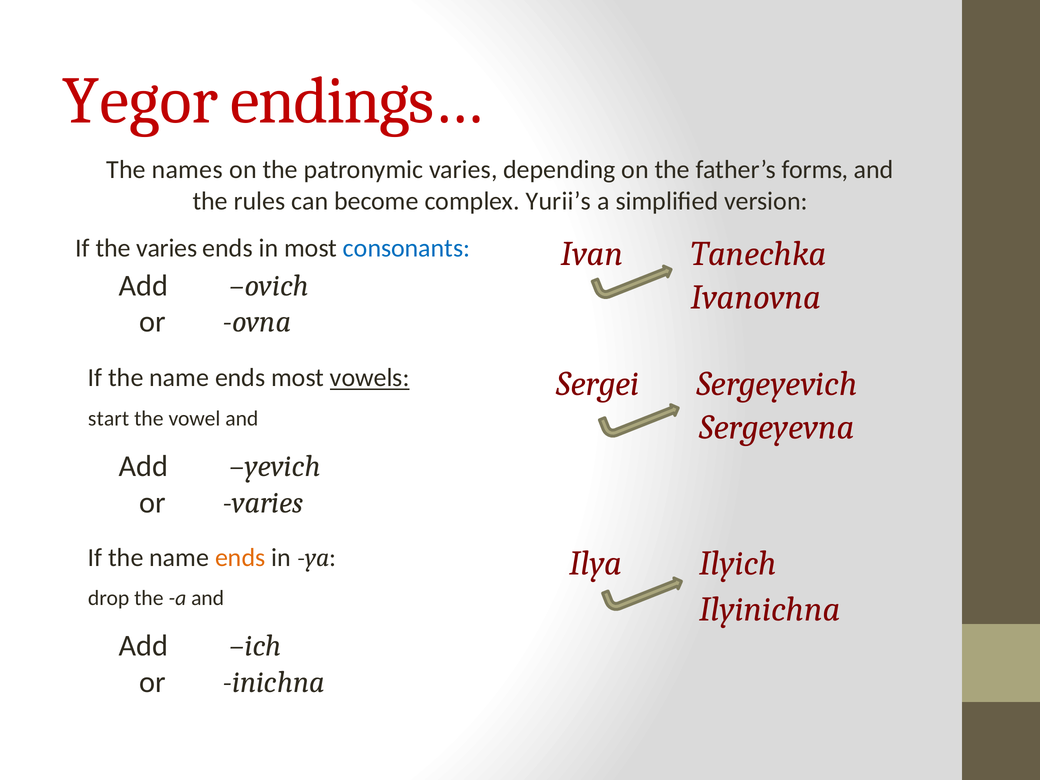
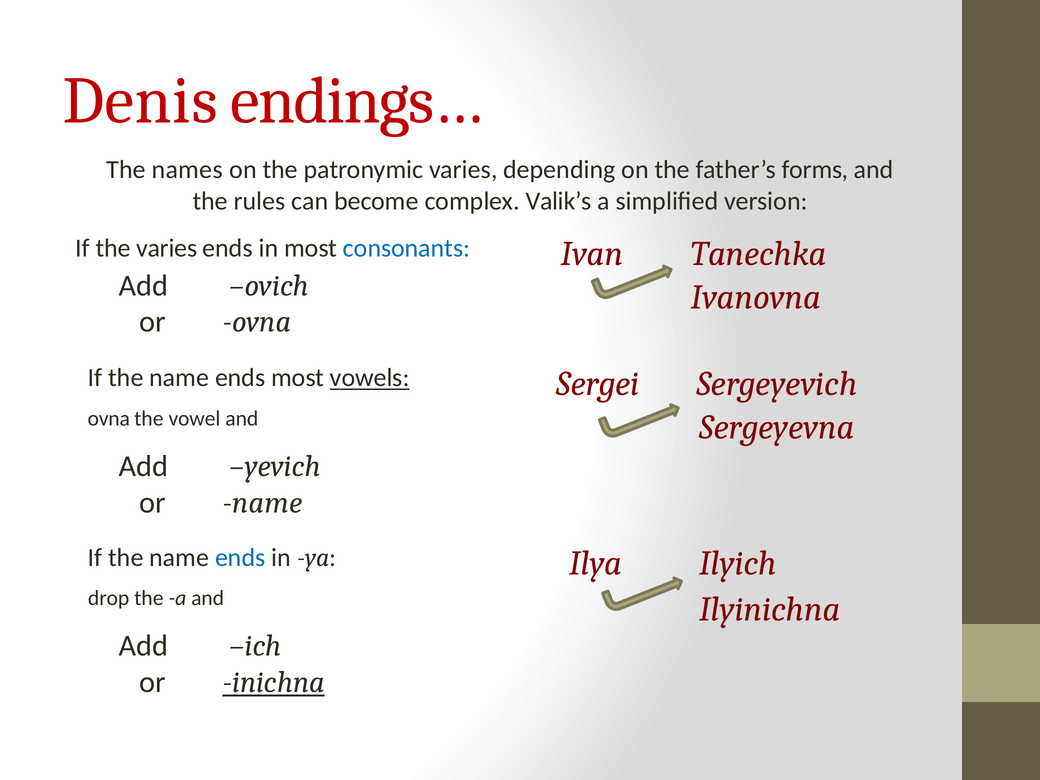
Yegor: Yegor -> Denis (140, 101)
Yurii’s: Yurii’s -> Valik’s (559, 201)
start: start -> ovna (109, 418)
or varies: varies -> name (263, 503)
ends colour: orange -> blue (240, 558)
inichna underline: none -> present (274, 682)
